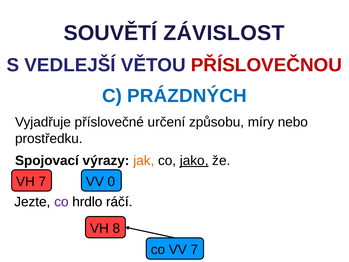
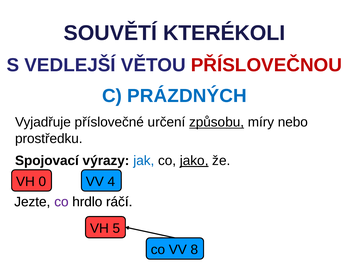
ZÁVISLOST: ZÁVISLOST -> KTERÉKOLI (224, 33)
způsobu underline: none -> present (217, 122)
jak colour: orange -> blue (144, 161)
VH 7: 7 -> 0 (42, 181)
0: 0 -> 4 (112, 181)
8: 8 -> 5 (116, 228)
VV 7: 7 -> 8 (194, 249)
